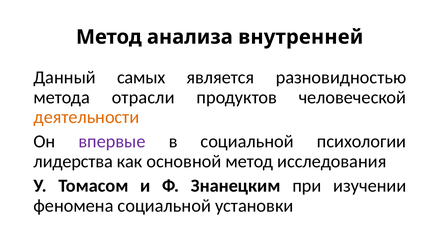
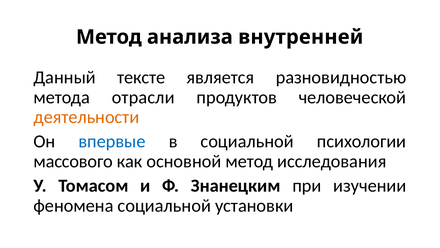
самых: самых -> тексте (141, 77)
впервые colour: purple -> blue (112, 141)
лидерства: лидерства -> массового (73, 161)
